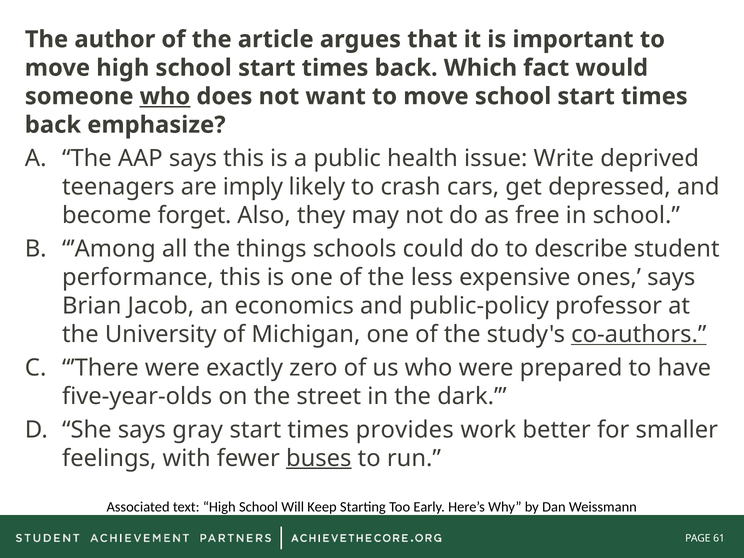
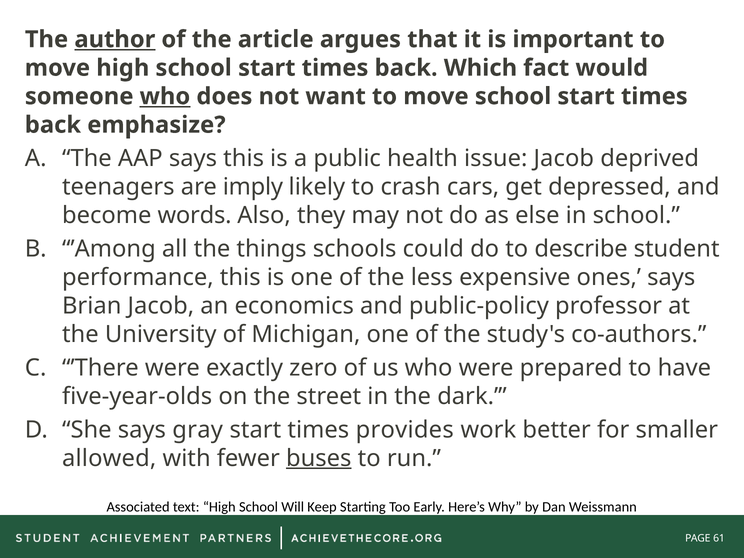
author underline: none -> present (115, 39)
issue Write: Write -> Jacob (564, 158)
forget: forget -> words (195, 215)
free: free -> else (537, 215)
co-authors underline: present -> none (639, 334)
feelings: feelings -> allowed (109, 458)
